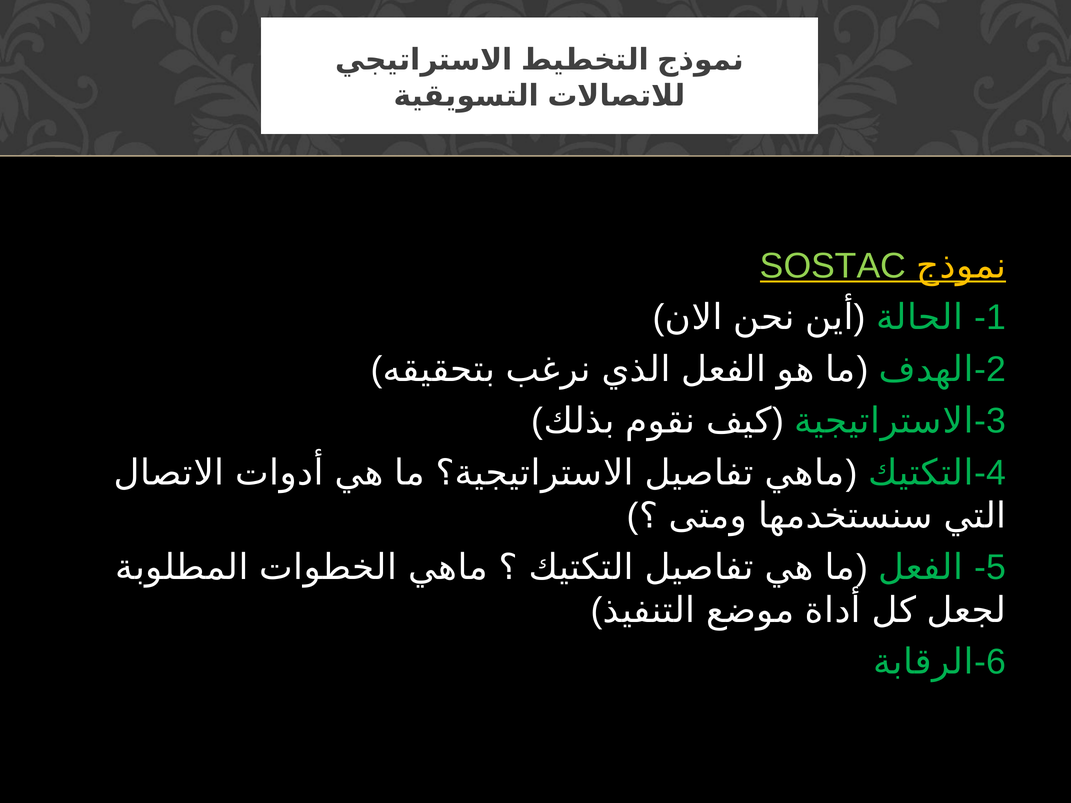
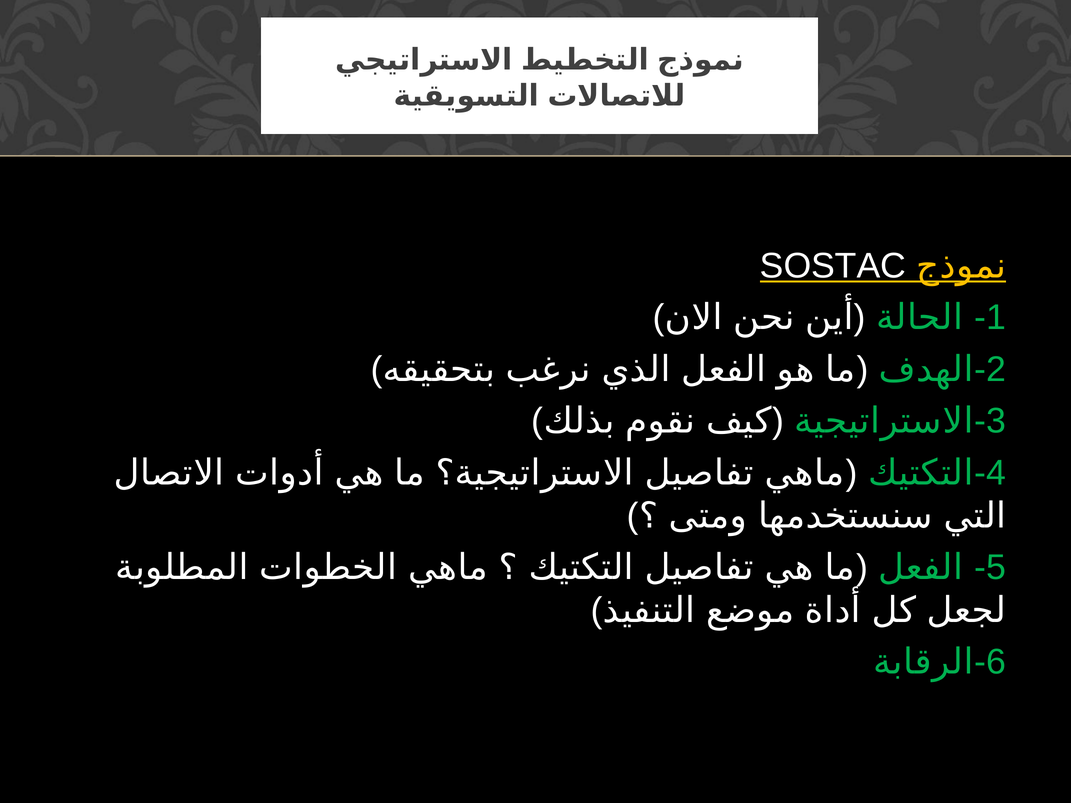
SOSTAC colour: light green -> white (833, 266)
